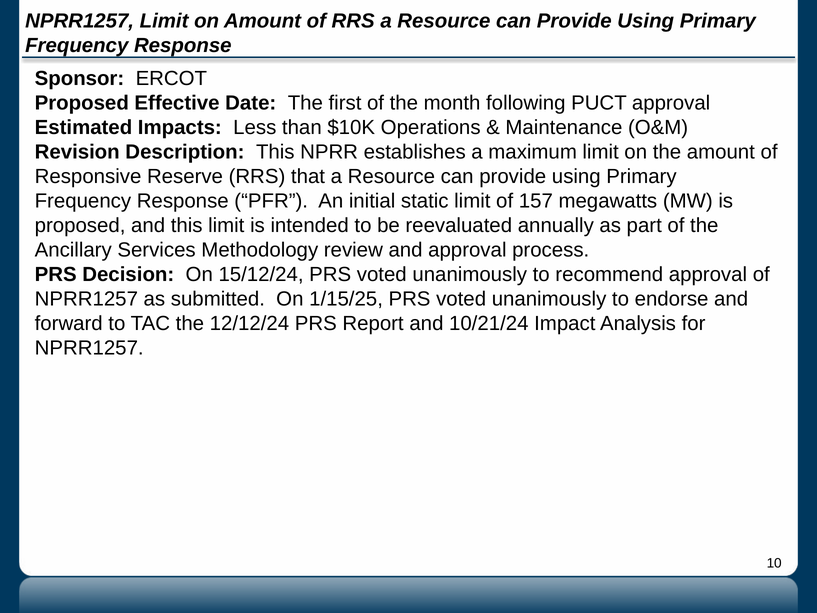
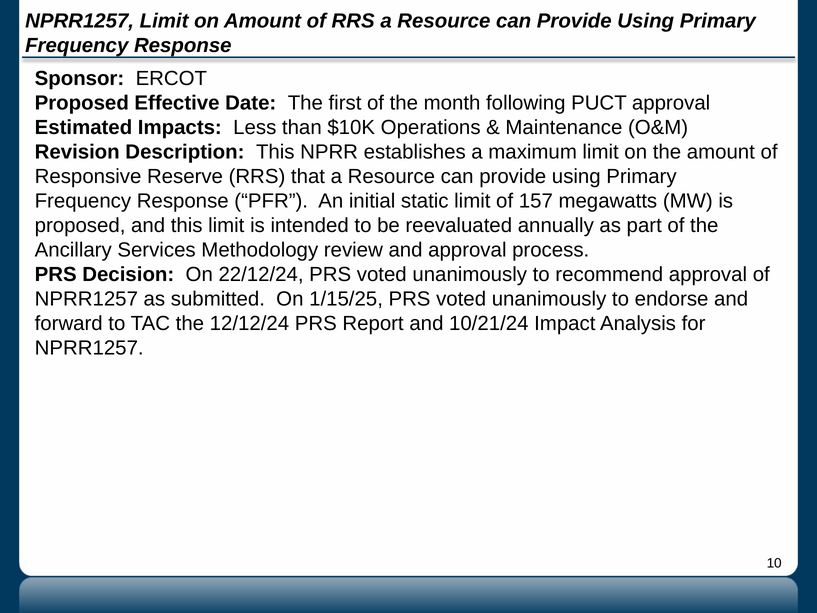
15/12/24: 15/12/24 -> 22/12/24 (261, 274)
